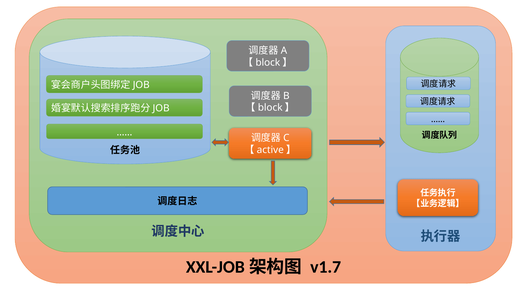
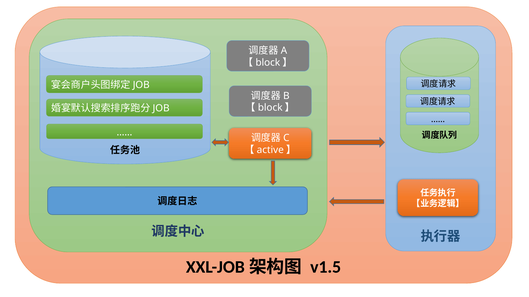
v1.7: v1.7 -> v1.5 (326, 268)
